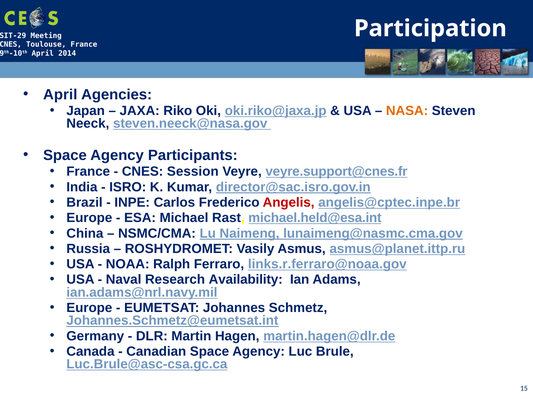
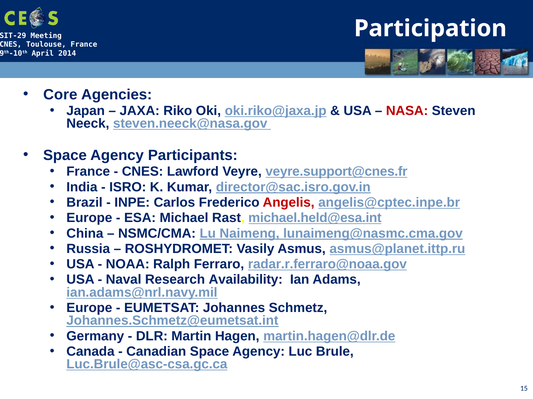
April: April -> Core (60, 95)
NASA colour: orange -> red (407, 111)
Session: Session -> Lawford (193, 172)
links.r.ferraro@noaa.gov: links.r.ferraro@noaa.gov -> radar.r.ferraro@noaa.gov (327, 265)
